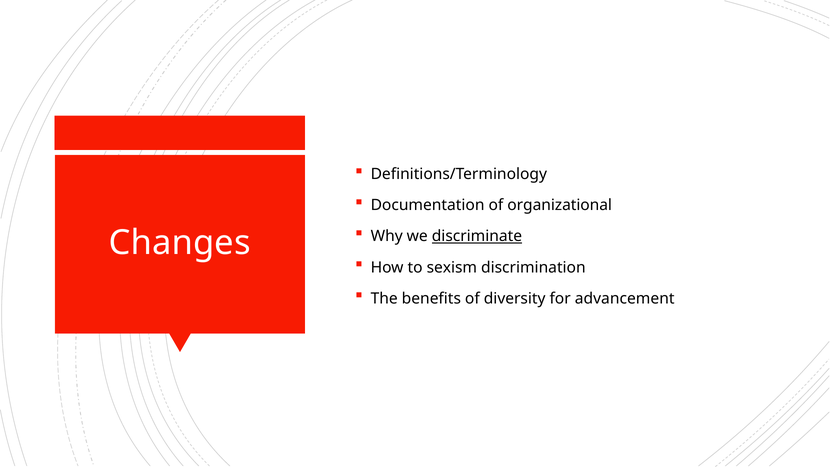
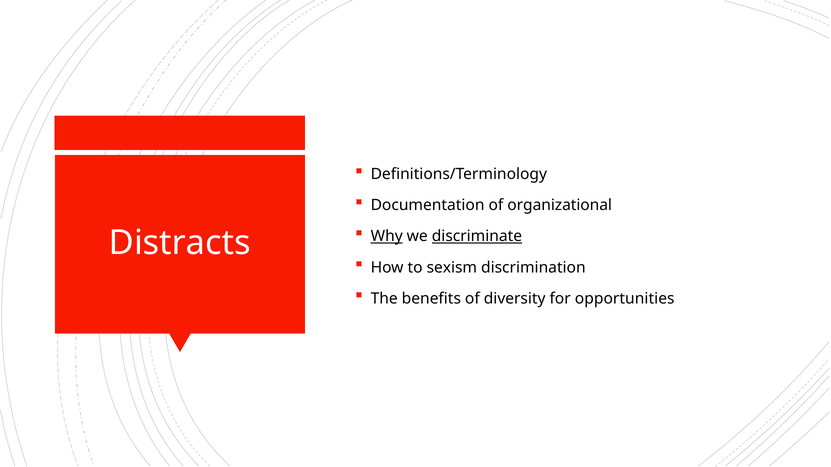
Why underline: none -> present (387, 237)
Changes: Changes -> Distracts (180, 243)
advancement: advancement -> opportunities (625, 299)
